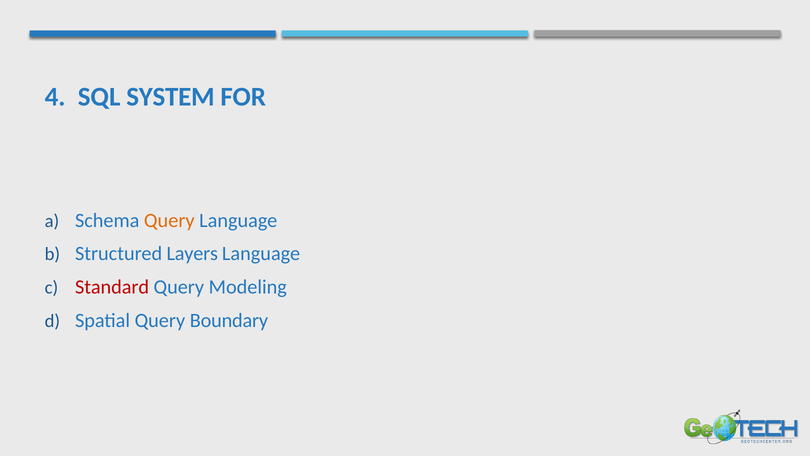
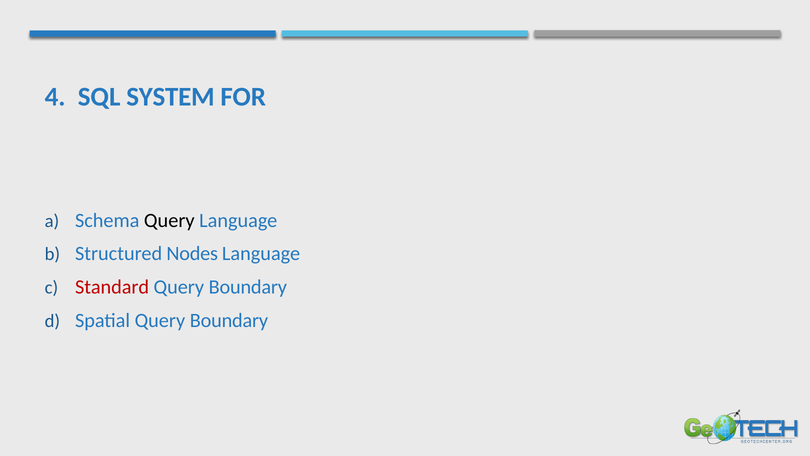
Query colour: orange -> black (169, 220)
Layers: Layers -> Nodes (192, 254)
Modeling: Modeling -> Boundary (248, 287)
